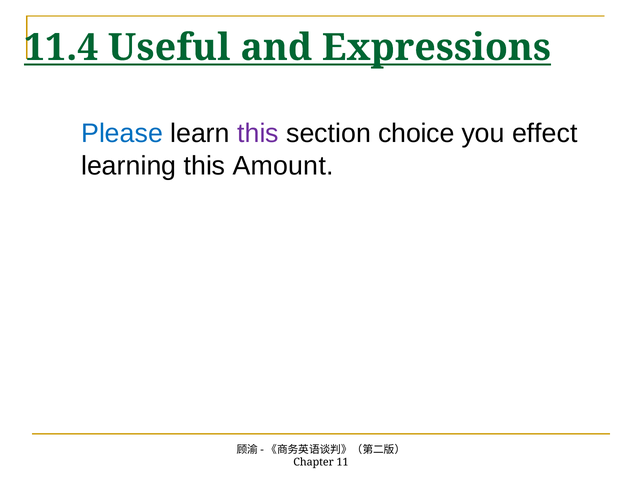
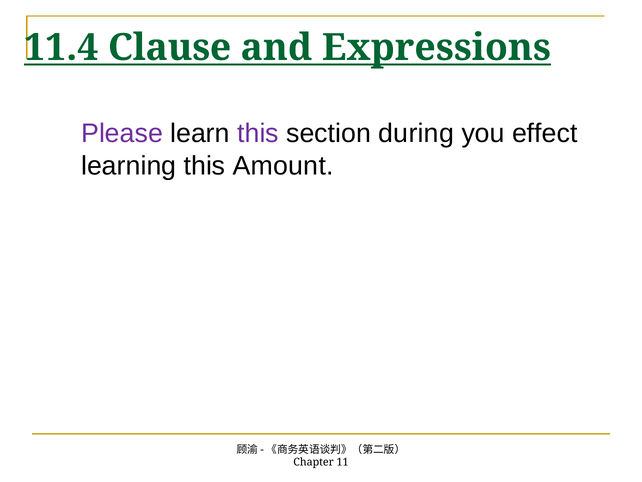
Useful: Useful -> Clause (170, 48)
Please colour: blue -> purple (122, 133)
choice: choice -> during (416, 133)
